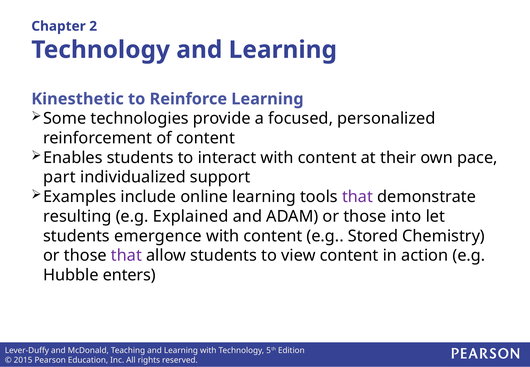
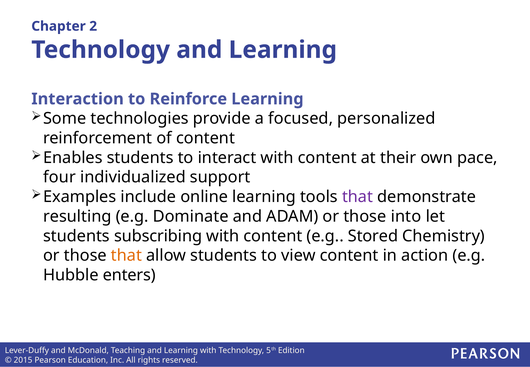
Kinesthetic: Kinesthetic -> Interaction (78, 99)
part: part -> four (59, 177)
Explained: Explained -> Dominate (191, 216)
emergence: emergence -> subscribing (158, 236)
that colour: purple -> orange (126, 256)
